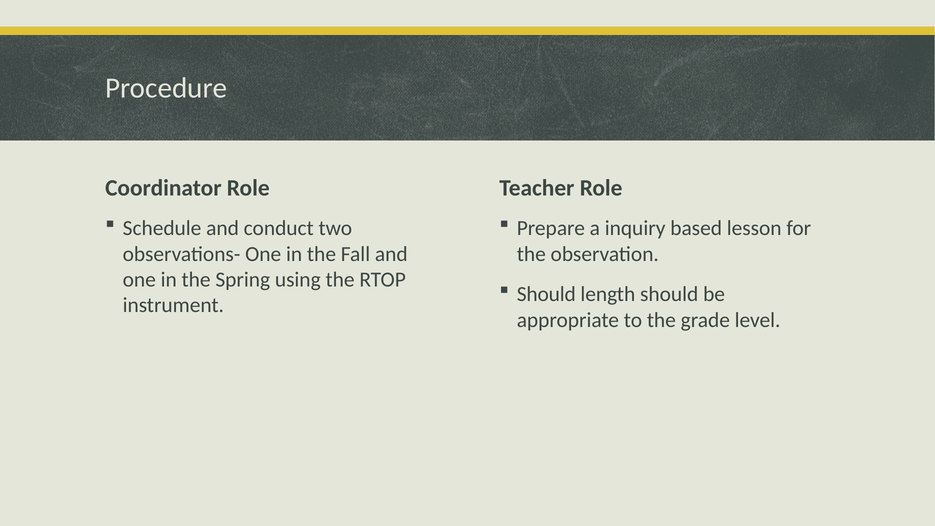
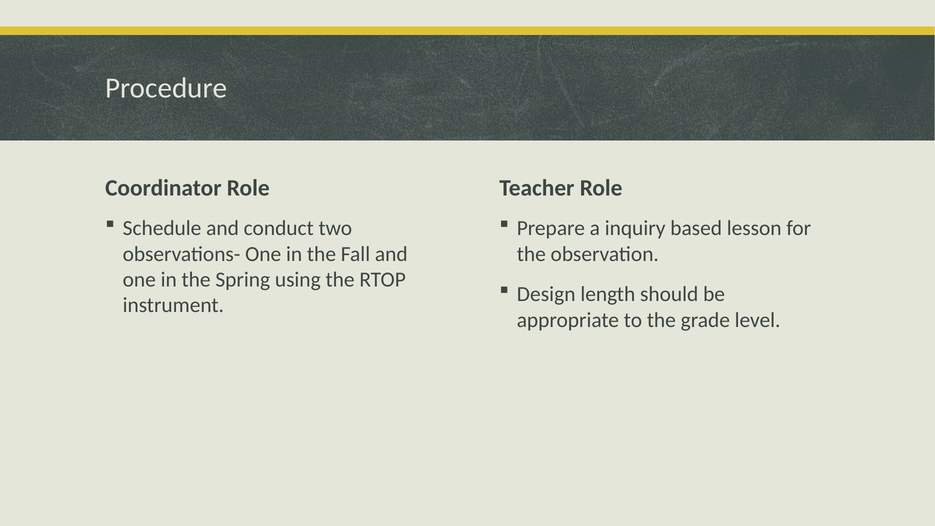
Should: Should -> Design (546, 294)
